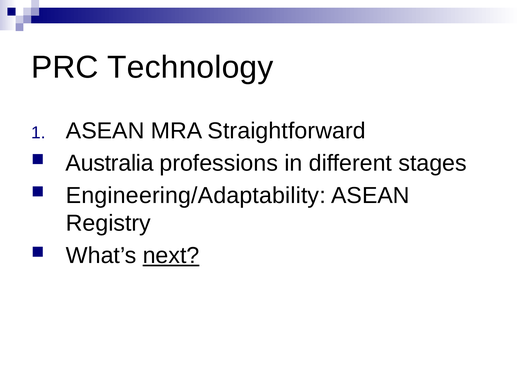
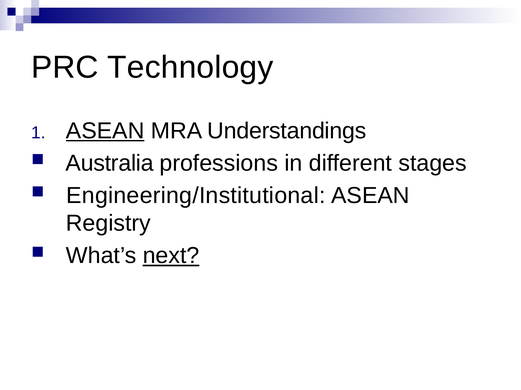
ASEAN underline: none -> present (105, 131)
Straightforward: Straightforward -> Understandings (287, 131)
Engineering/Adaptability: Engineering/Adaptability -> Engineering/Institutional (196, 196)
